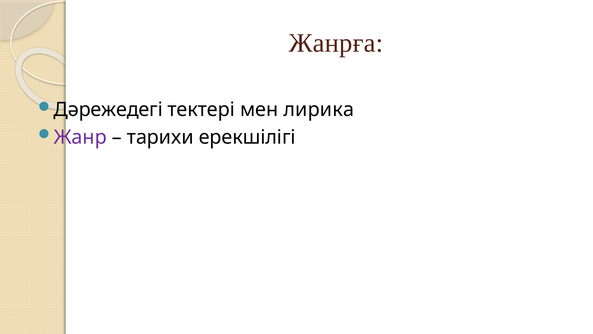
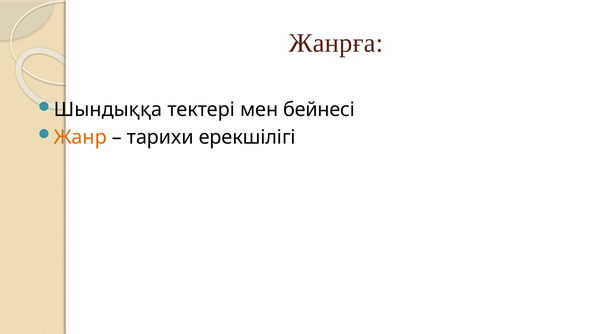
Дәрежедегі: Дәрежедегі -> Шындыққа (108, 110)
лирика: лирика -> бейнесі (319, 110)
Жанр colour: purple -> orange (80, 137)
